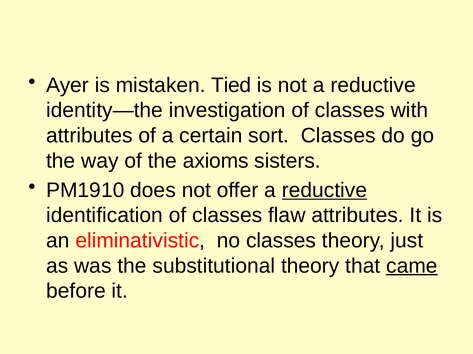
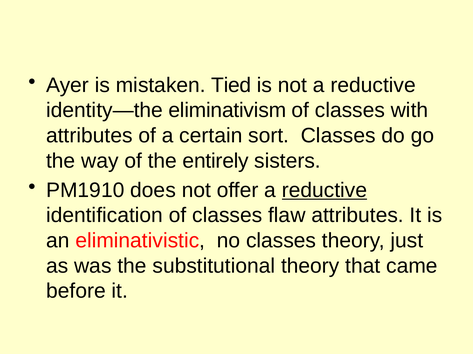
investigation: investigation -> eliminativism (227, 111)
axioms: axioms -> entirely (216, 161)
came underline: present -> none (412, 266)
